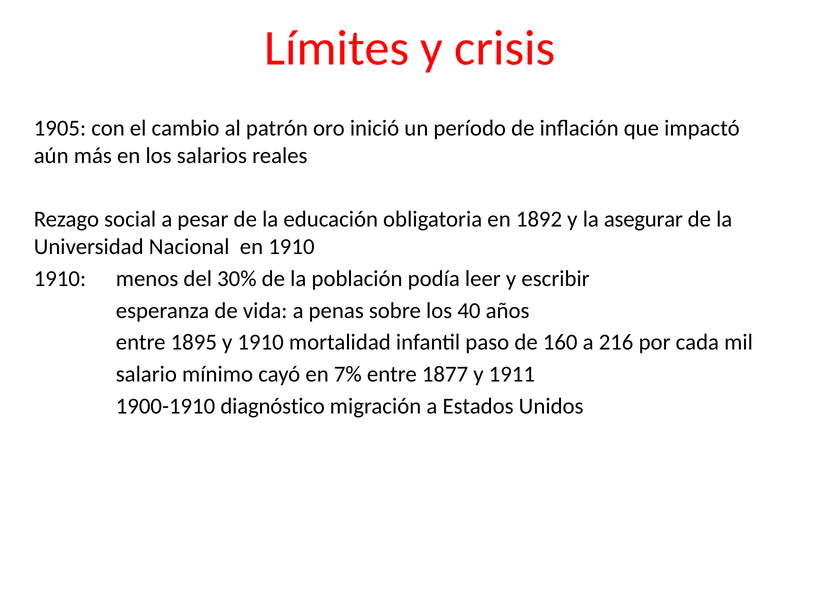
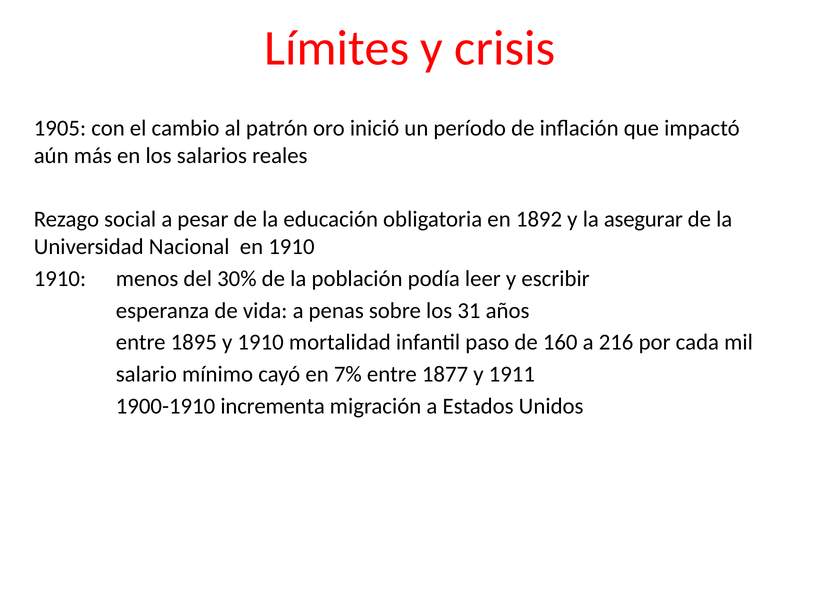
40: 40 -> 31 (469, 311)
diagnóstico: diagnóstico -> incrementa (273, 406)
